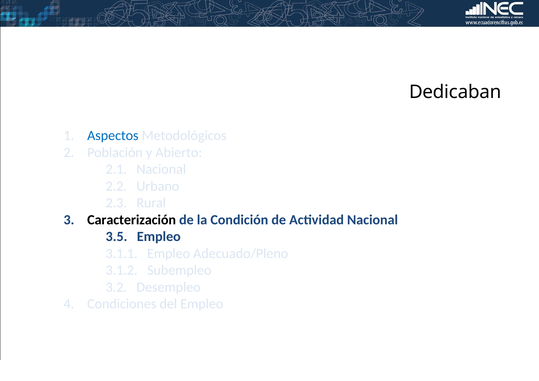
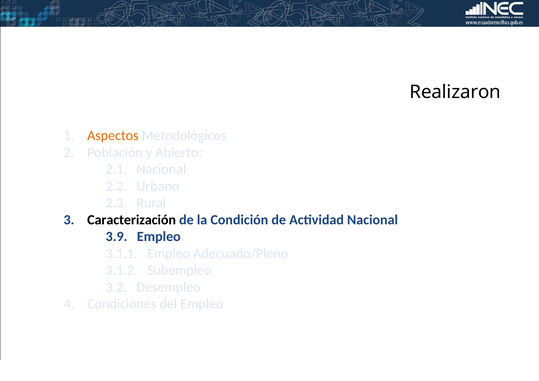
Dedicaban: Dedicaban -> Realizaron (455, 92)
Aspectos colour: blue -> orange (113, 136)
3.5: 3.5 -> 3.9 (117, 237)
